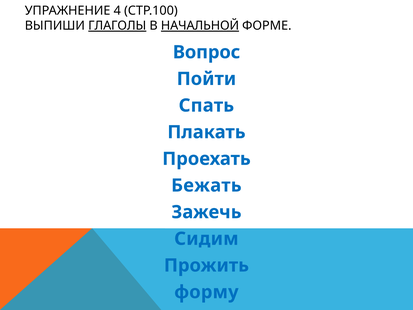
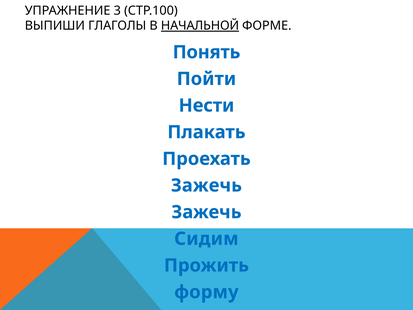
4: 4 -> 3 (117, 11)
ГЛАГОЛЫ underline: present -> none (117, 26)
Вопрос: Вопрос -> Понять (207, 52)
Спать: Спать -> Нести (207, 105)
Бежать: Бежать -> Зажечь (206, 185)
